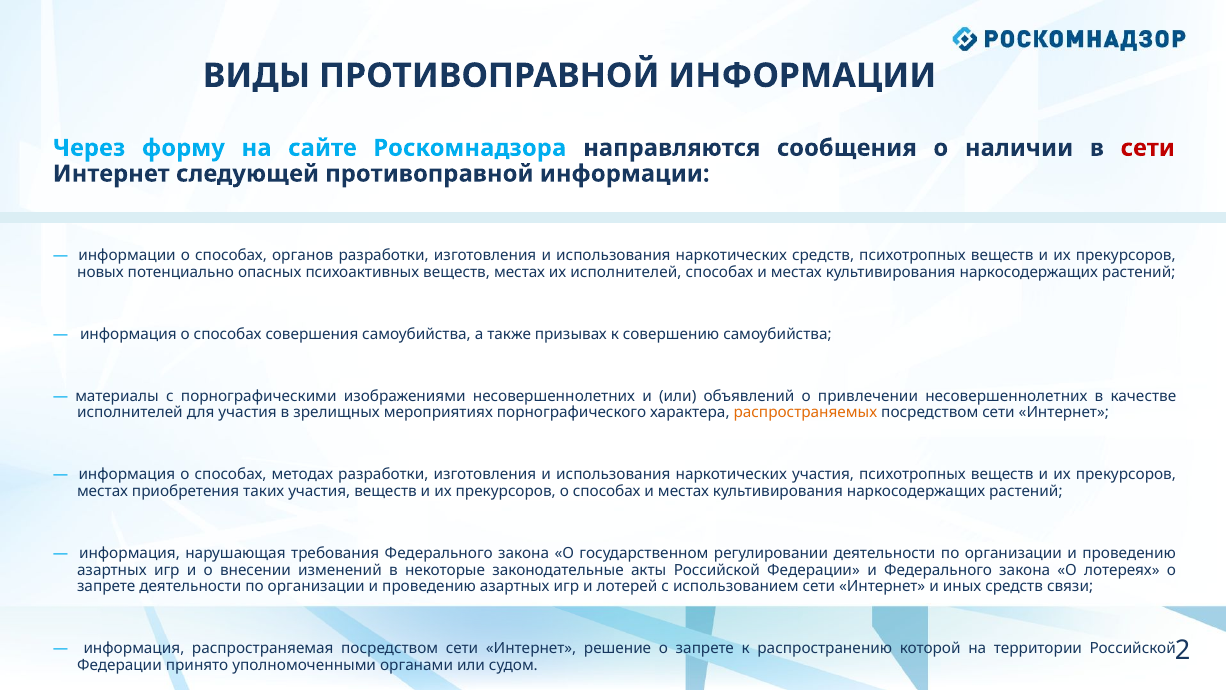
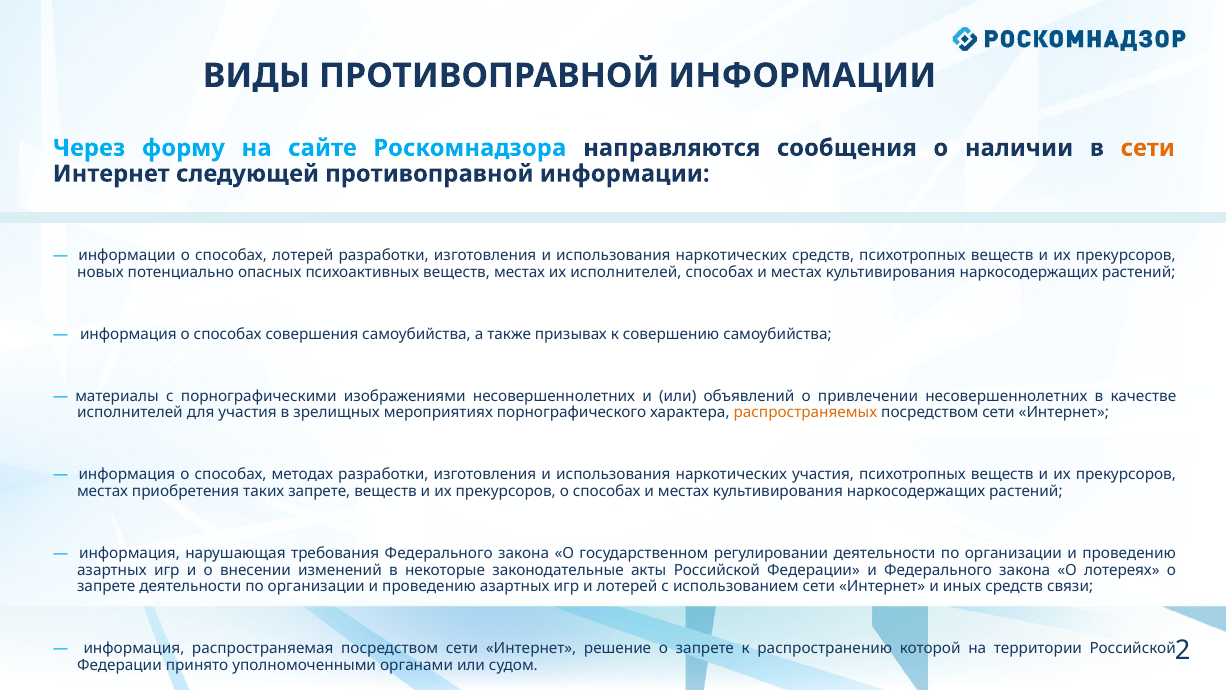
сети colour: red -> orange (1148, 148)
способах органов: органов -> лотерей (303, 255)
таких участия: участия -> запрете (319, 491)
